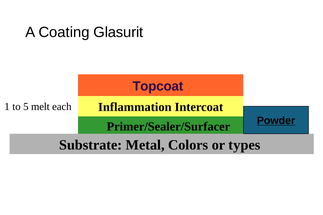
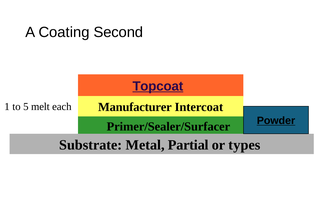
Glasurit: Glasurit -> Second (118, 32)
Topcoat underline: none -> present (158, 86)
Inflammation: Inflammation -> Manufacturer (135, 107)
Colors: Colors -> Partial (188, 145)
